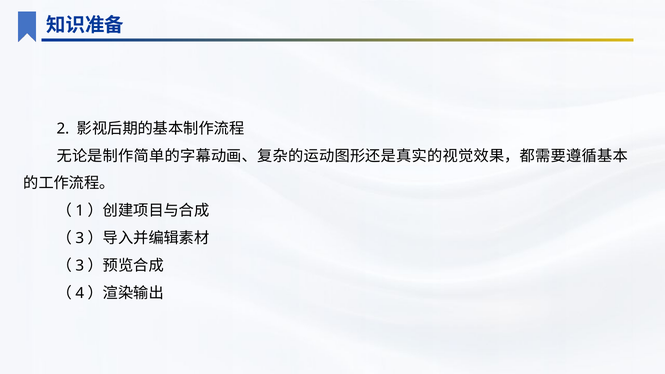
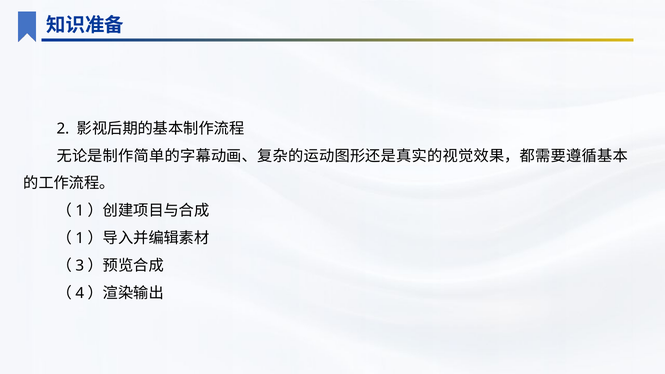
3: 3 -> 1 (80, 238)
